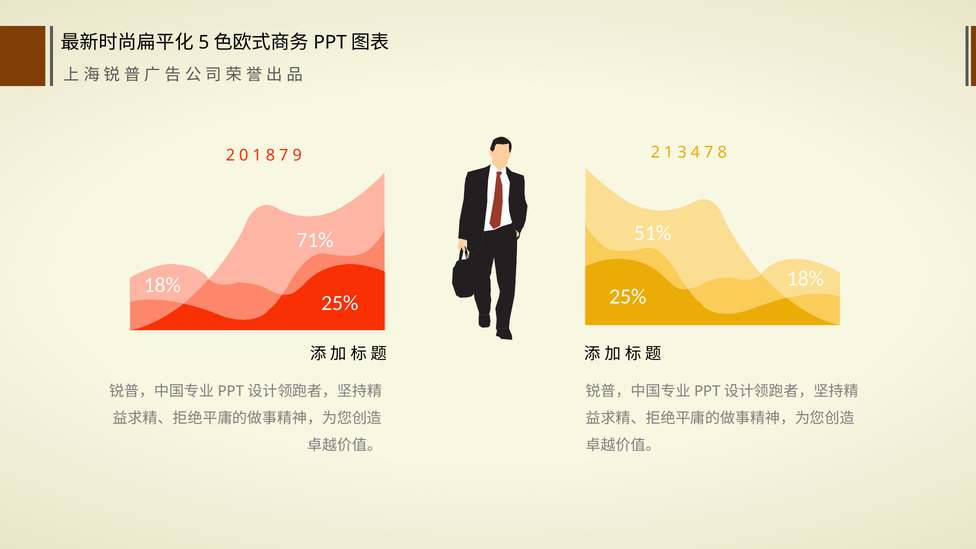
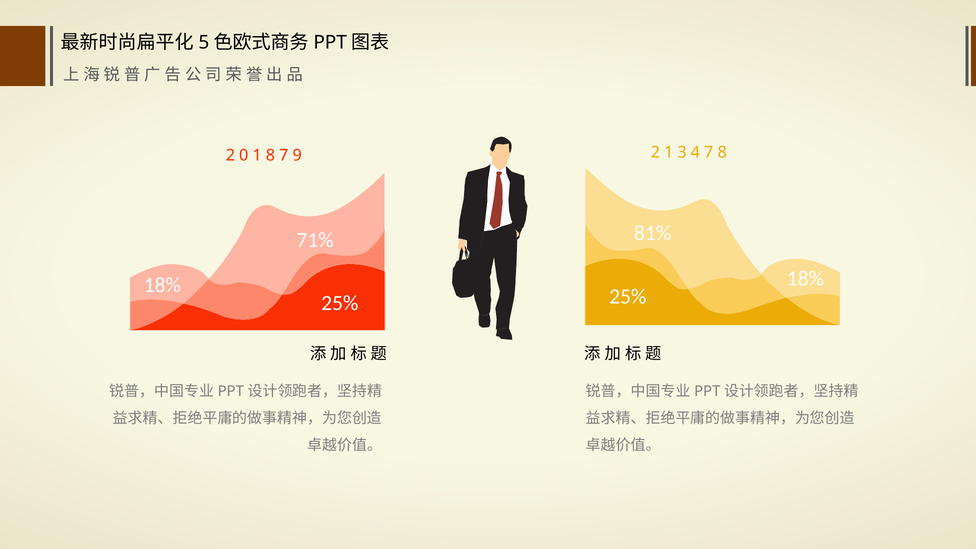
51%: 51% -> 81% (653, 233)
